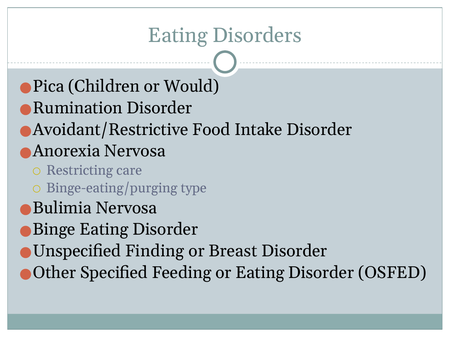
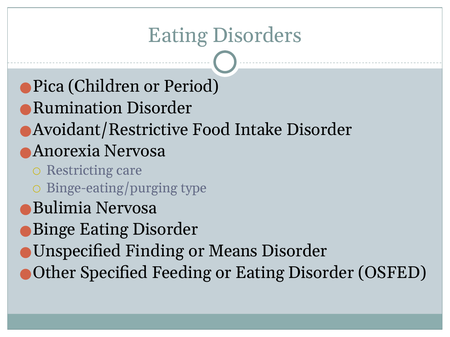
Would: Would -> Period (191, 86)
Breast: Breast -> Means (233, 251)
